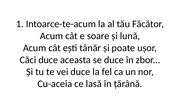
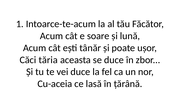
Căci duce: duce -> tăria (48, 60)
